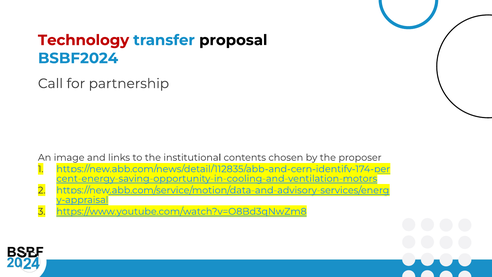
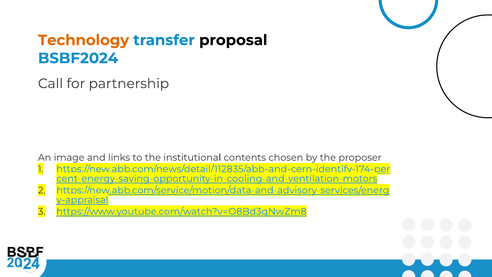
Technology colour: red -> orange (84, 40)
